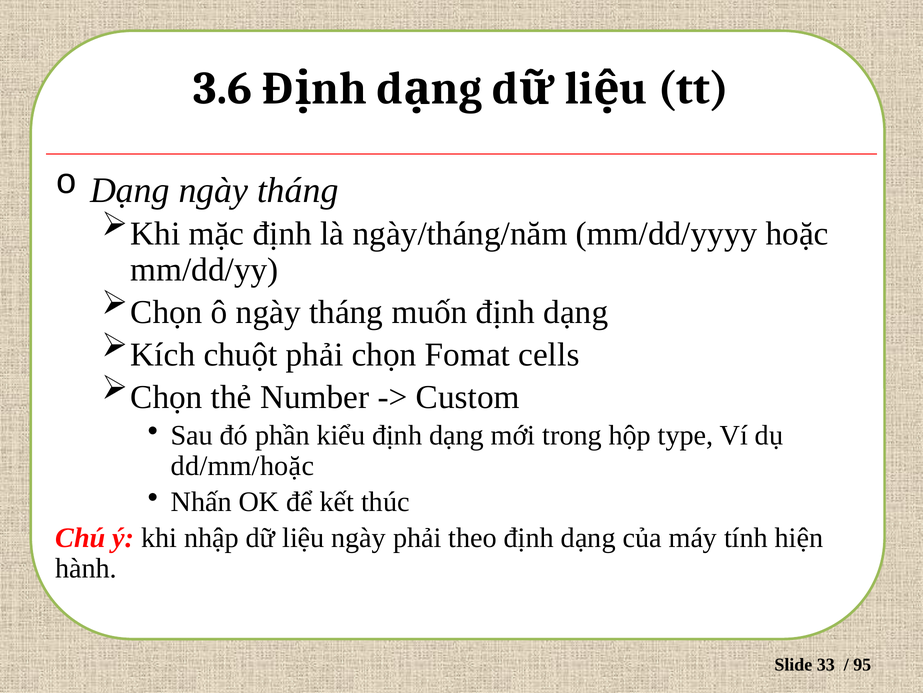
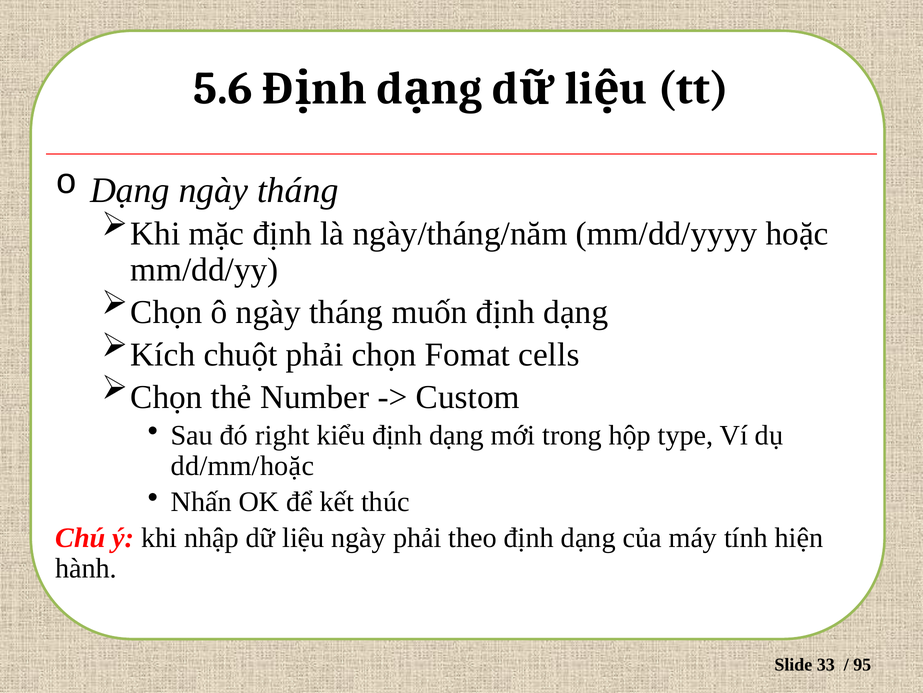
3.6: 3.6 -> 5.6 (223, 89)
phần: phần -> right (282, 435)
